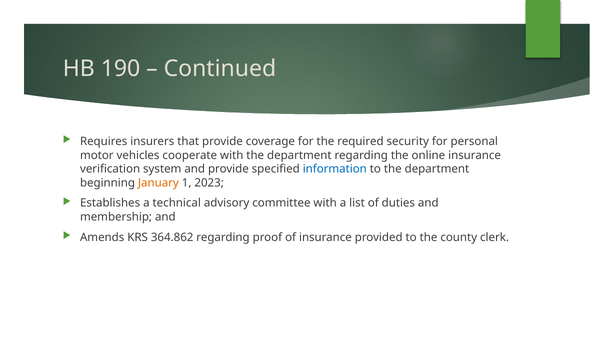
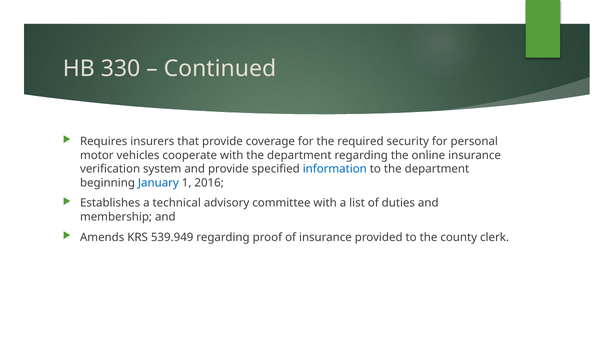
190: 190 -> 330 (120, 68)
January colour: orange -> blue (158, 183)
2023: 2023 -> 2016 (209, 183)
364.862: 364.862 -> 539.949 (172, 237)
